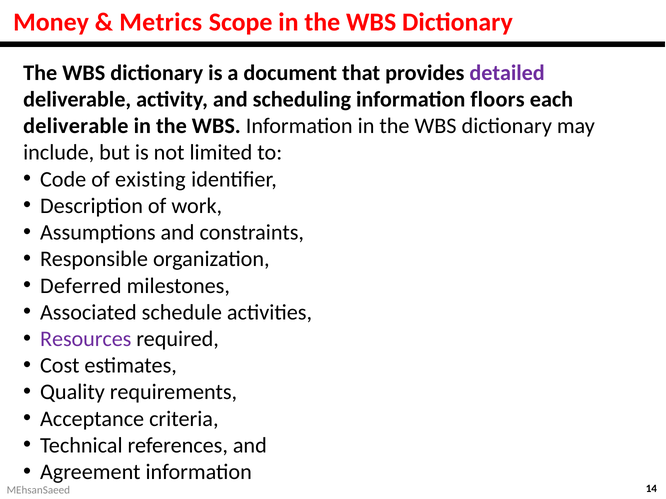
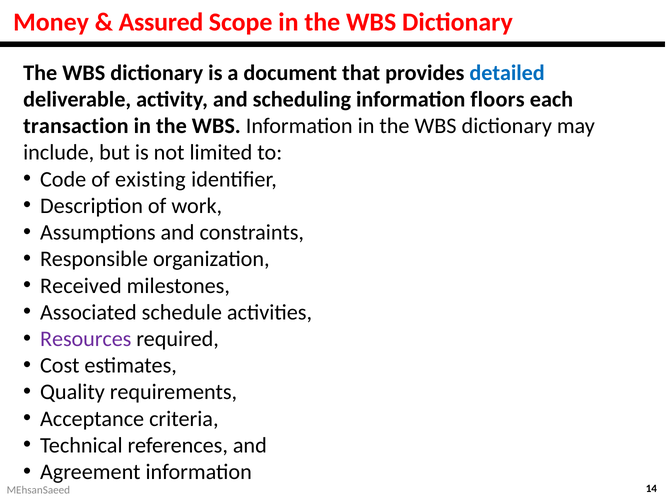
Metrics: Metrics -> Assured (161, 22)
detailed colour: purple -> blue (507, 73)
deliverable: deliverable -> transaction (76, 126)
Deferred: Deferred -> Received (81, 286)
